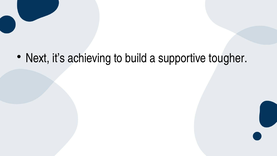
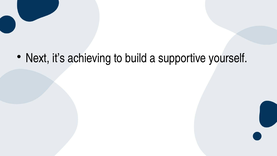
tougher: tougher -> yourself (228, 58)
